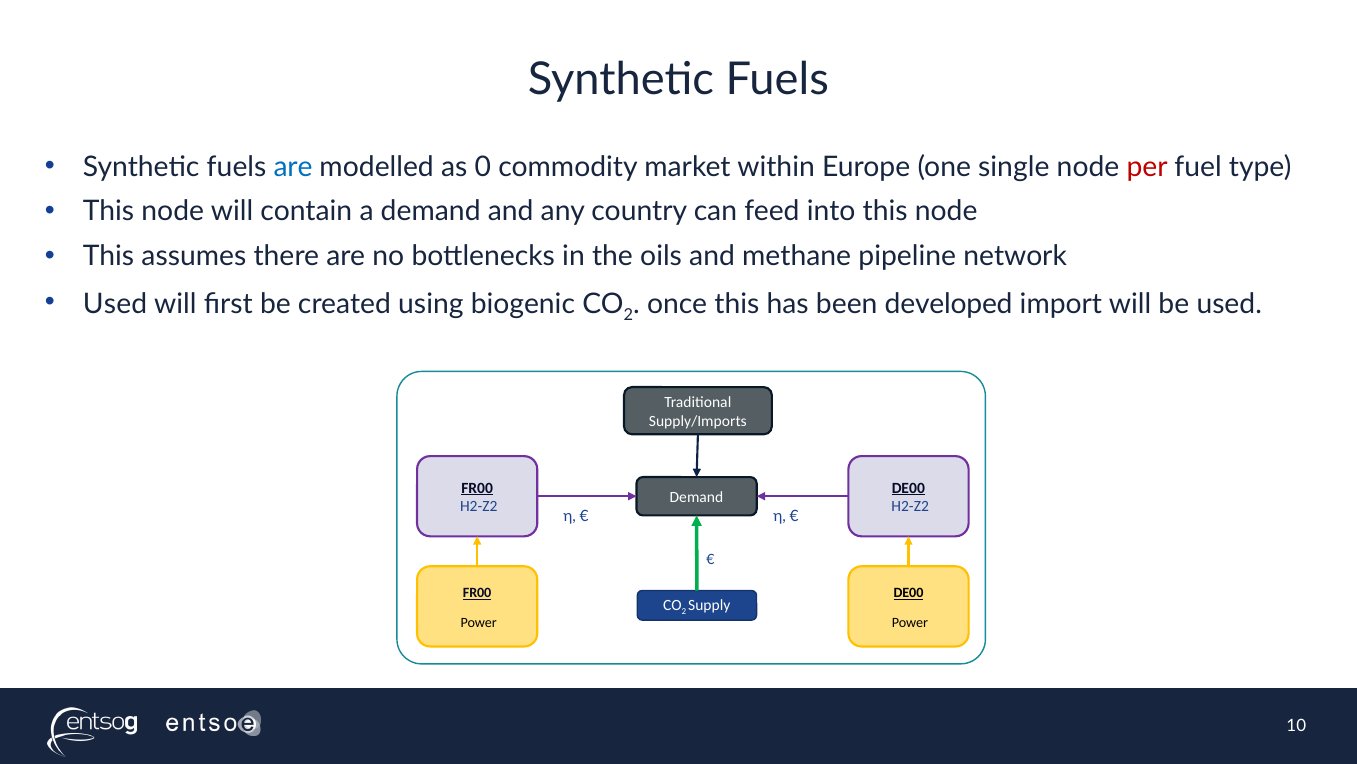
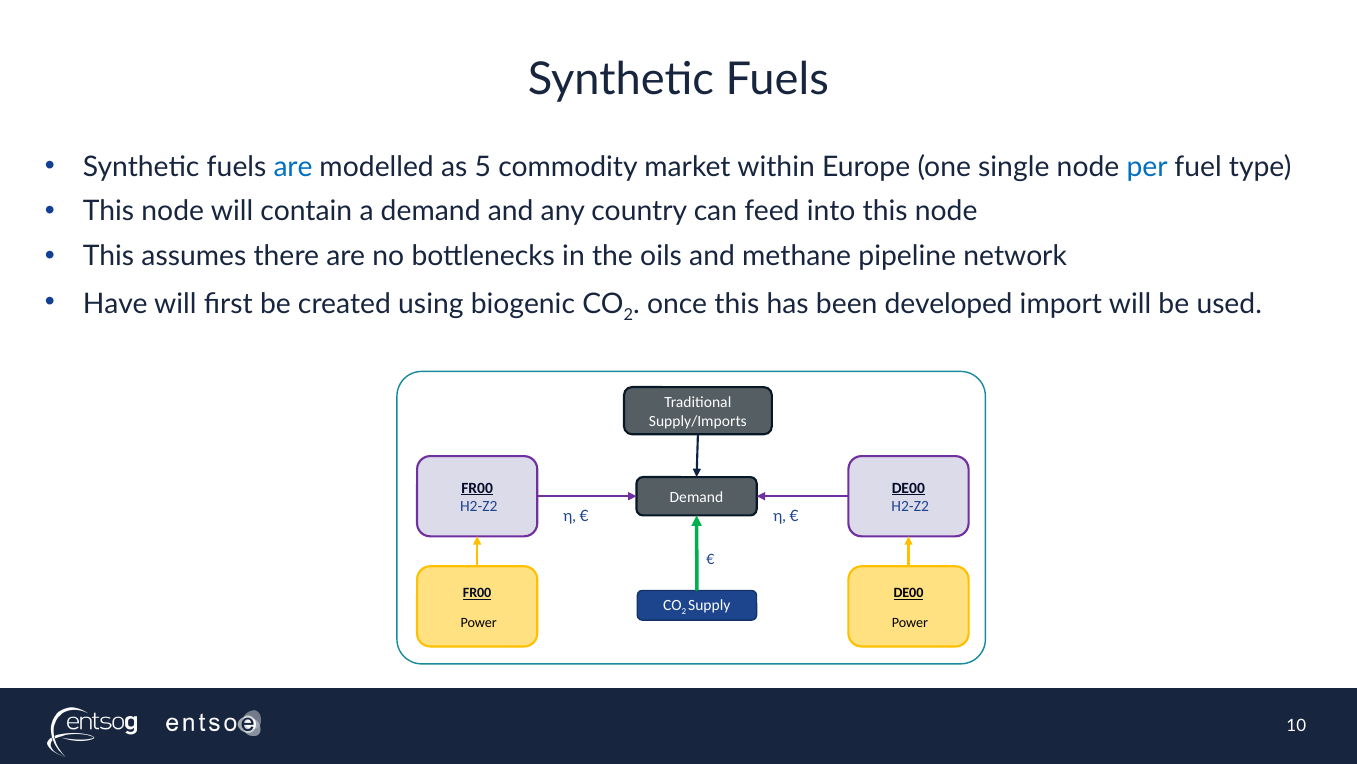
0: 0 -> 5 (483, 167)
per colour: red -> blue (1147, 167)
Used: Used -> Have (115, 304)
